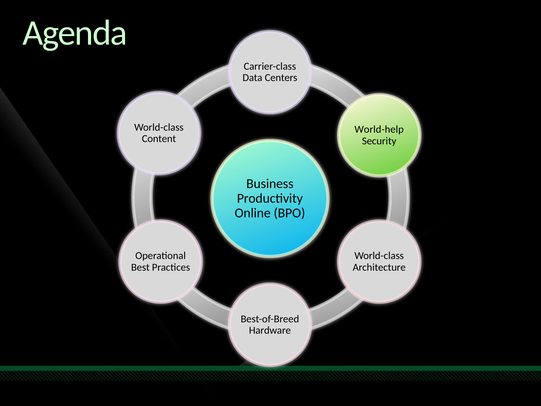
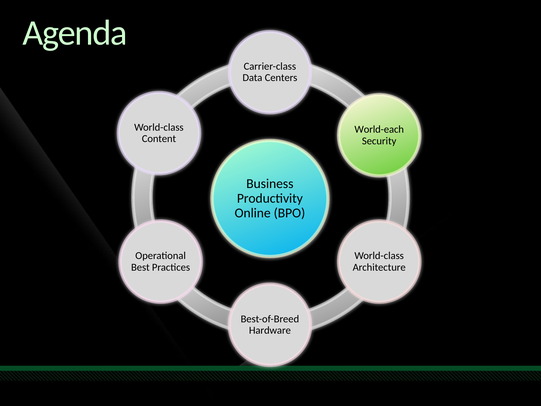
World-help: World-help -> World-each (379, 129)
